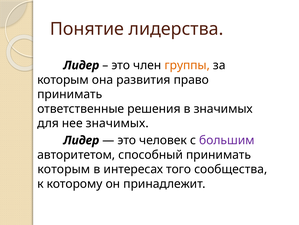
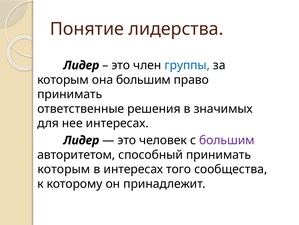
группы colour: orange -> blue (187, 65)
она развития: развития -> большим (143, 80)
нее значимых: значимых -> интересах (117, 123)
